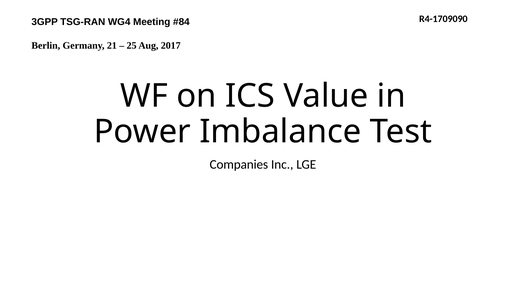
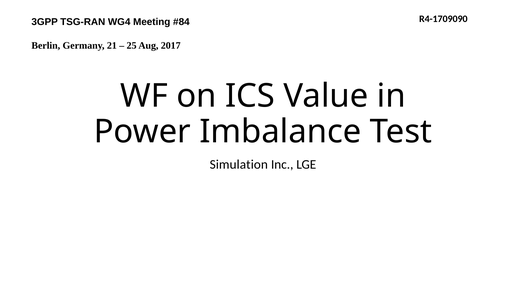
Companies: Companies -> Simulation (239, 164)
